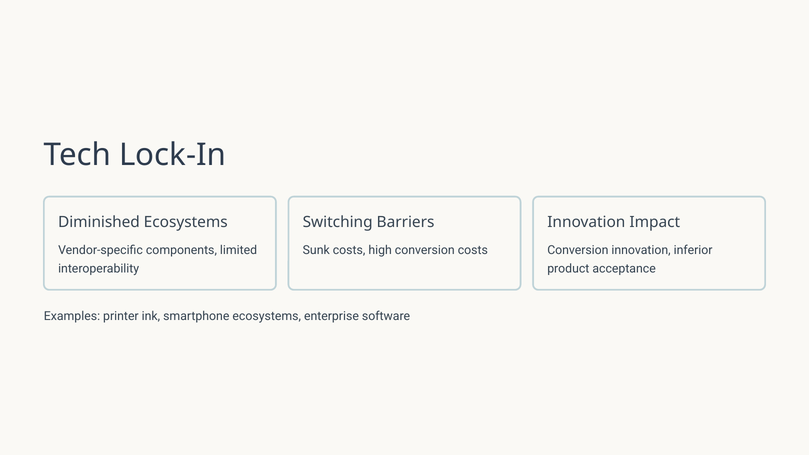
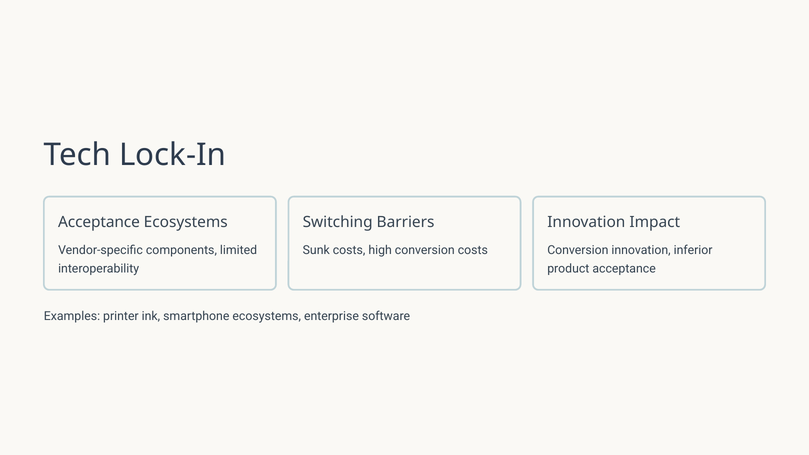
Diminished: Diminished -> Acceptance (99, 222)
